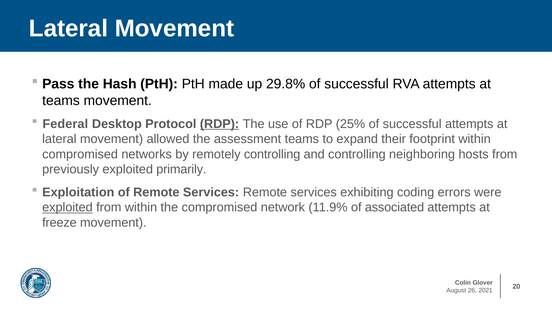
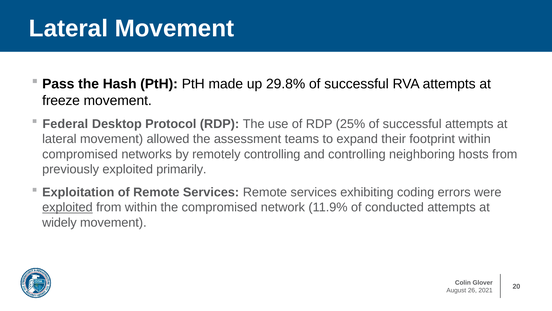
teams: teams -> freeze (61, 100)
RDP underline: present -> none (220, 124)
associated: associated -> conducted (394, 207)
freeze: freeze -> widely (59, 222)
